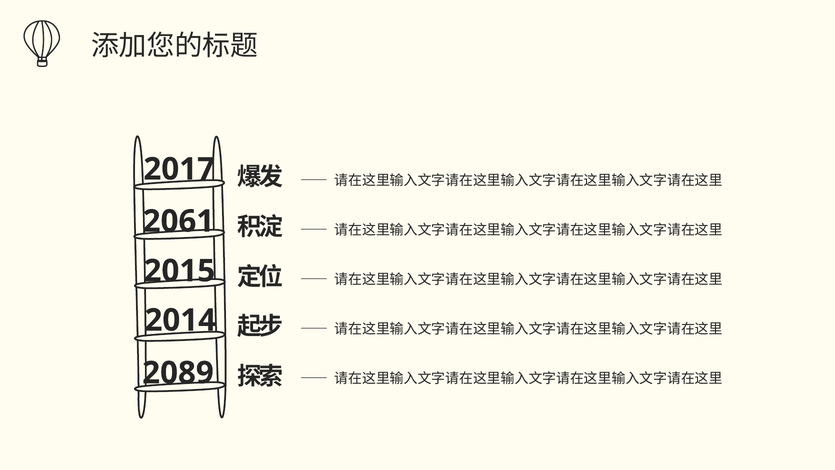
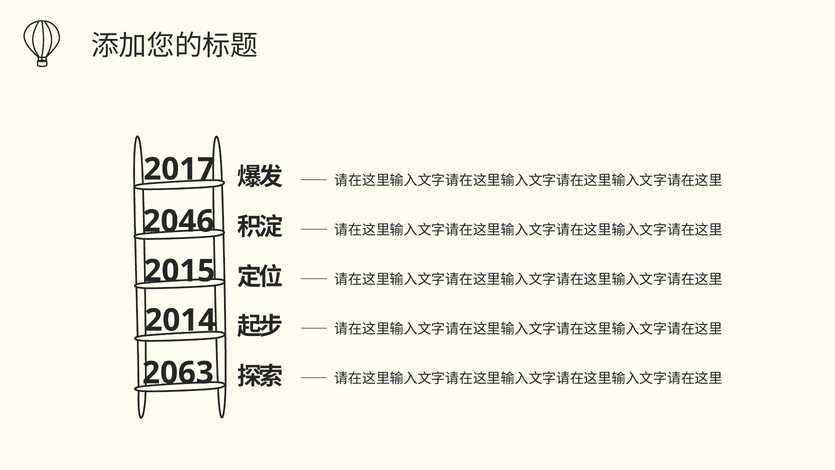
2061: 2061 -> 2046 (178, 221)
2089: 2089 -> 2063 (178, 373)
